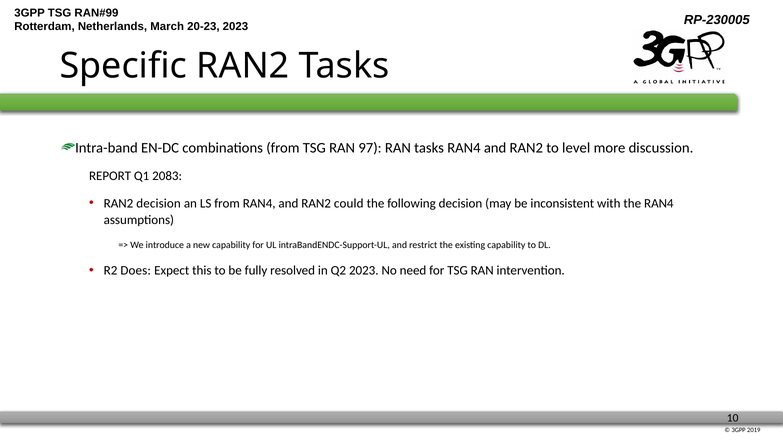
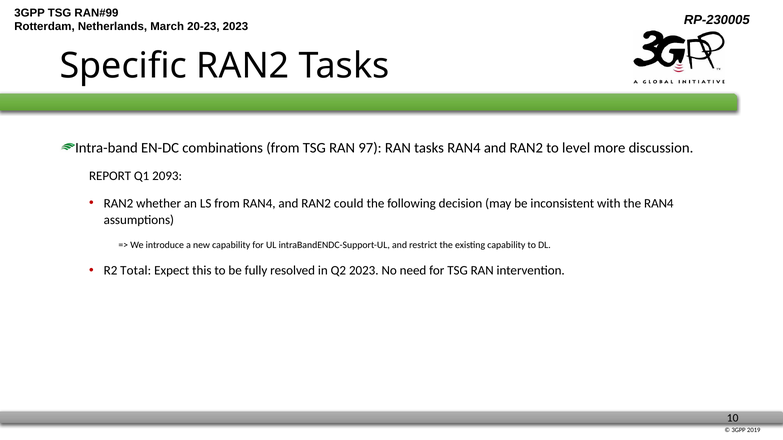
2083: 2083 -> 2093 (167, 176)
RAN2 decision: decision -> whether (159, 204)
Does: Does -> Total (136, 271)
